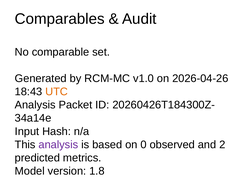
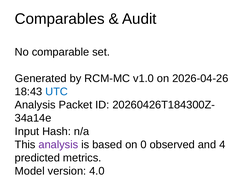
UTC colour: orange -> blue (57, 91)
2: 2 -> 4 (222, 144)
1.8: 1.8 -> 4.0 (97, 170)
